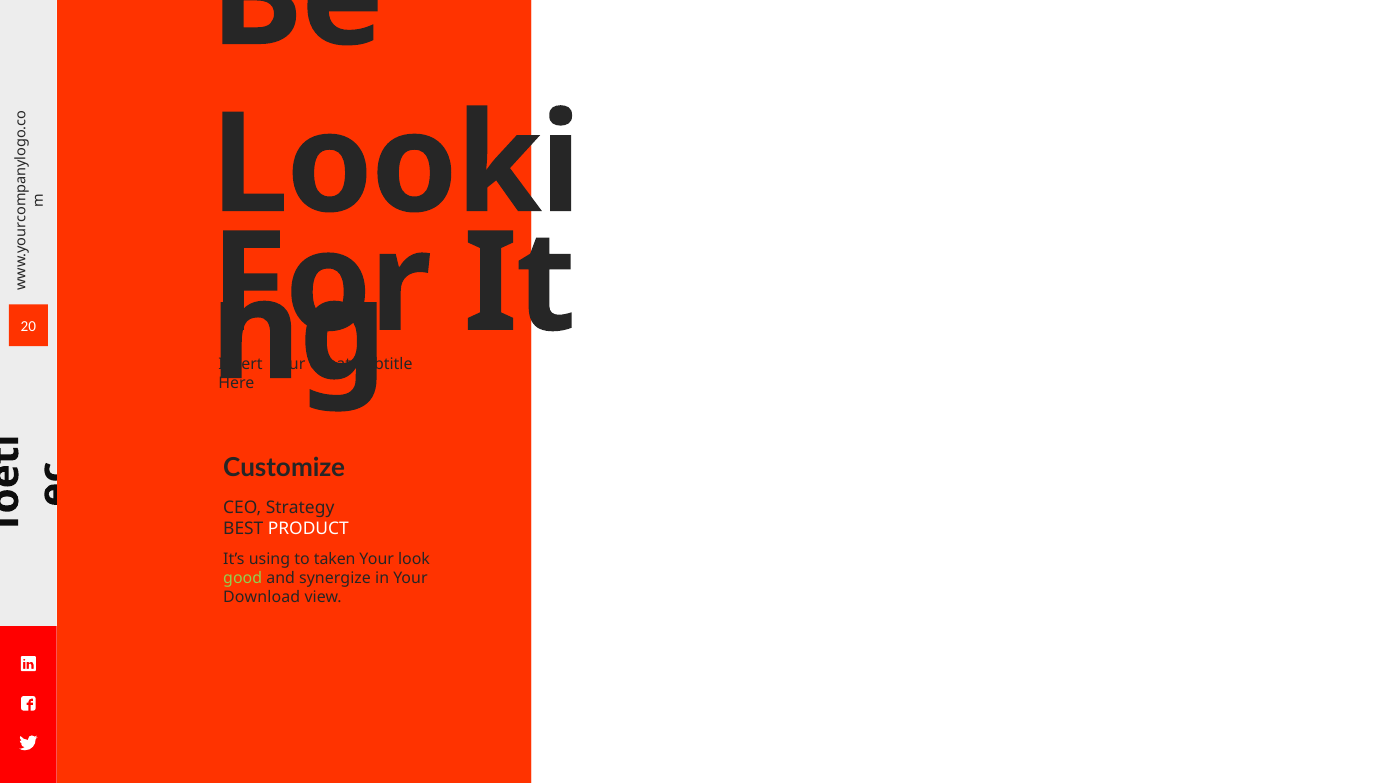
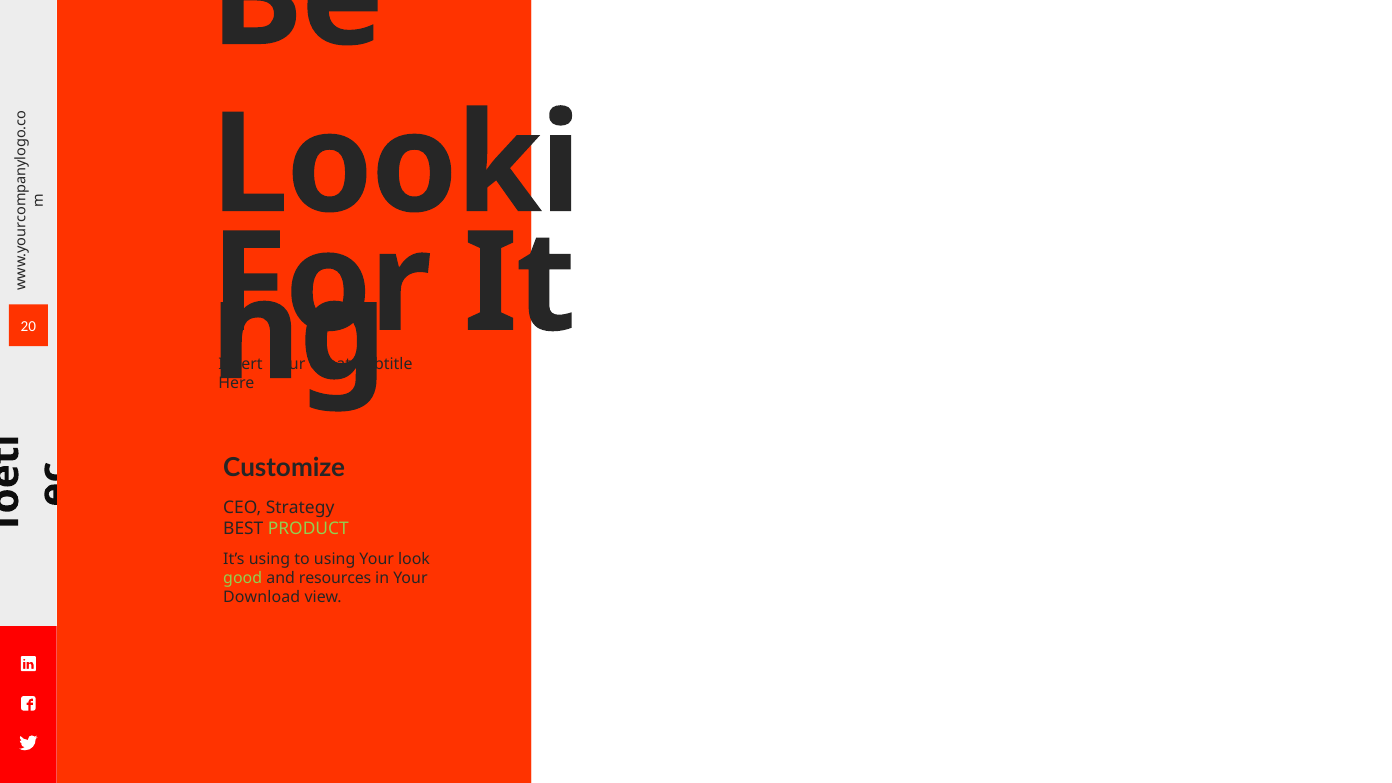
PRODUCT colour: white -> light green (308, 529)
to taken: taken -> using (335, 559)
synergize: synergize -> resources (335, 579)
